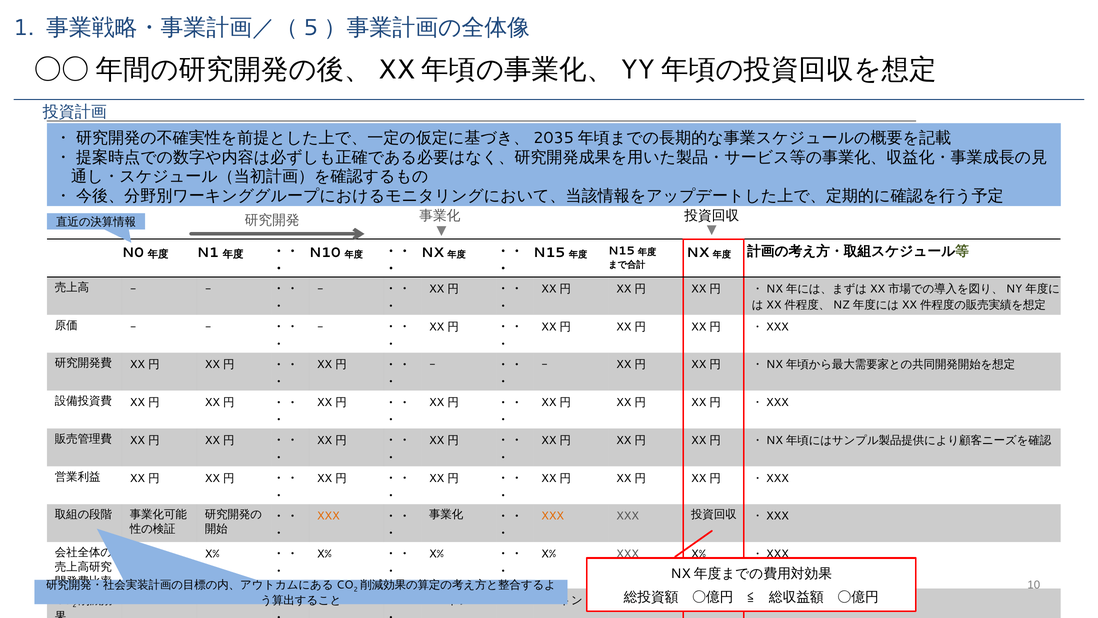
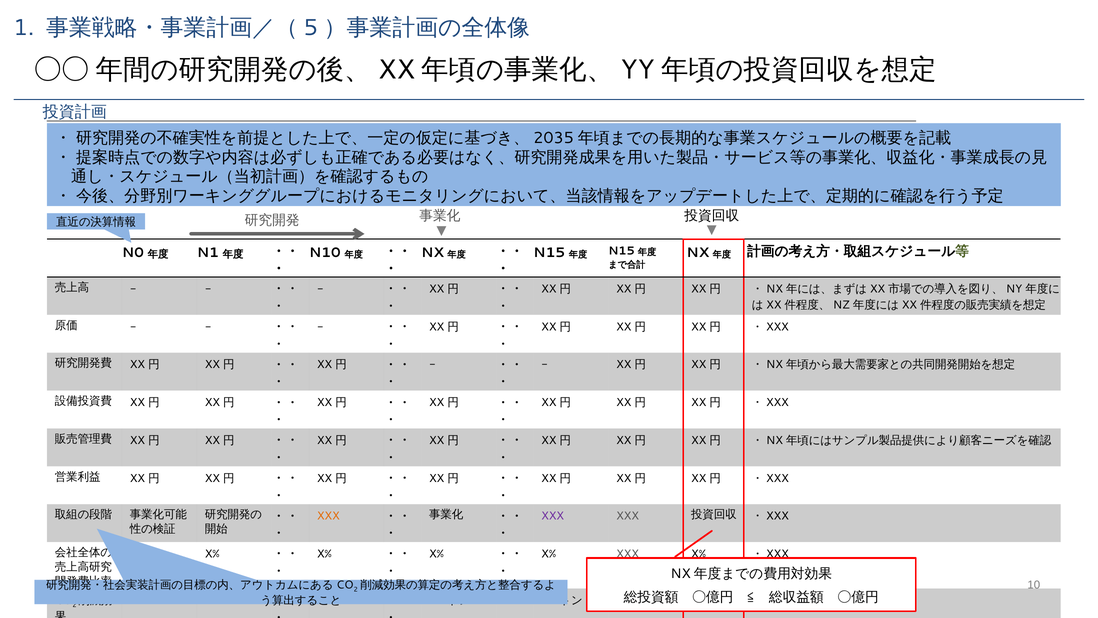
XXX colour: orange -> purple (553, 516)
